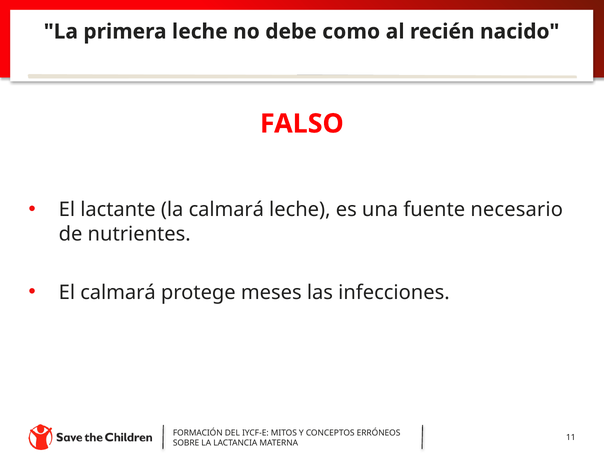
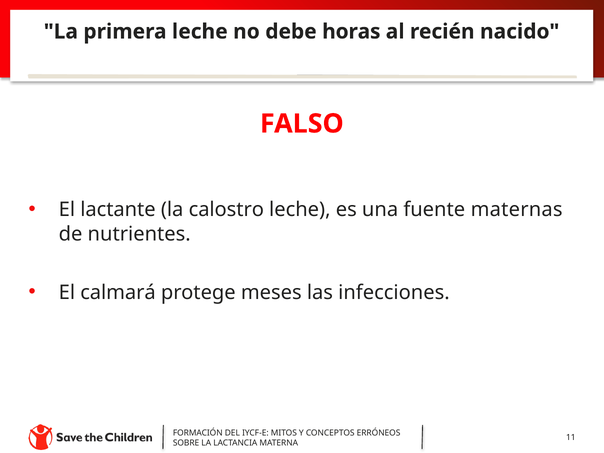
como: como -> horas (351, 32)
la calmará: calmará -> calostro (226, 210)
necesario: necesario -> maternas (517, 210)
